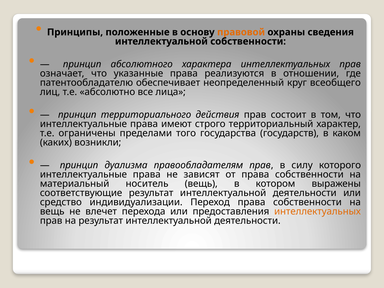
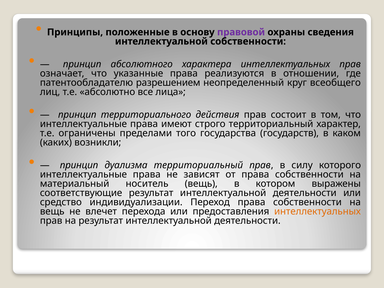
правовой colour: orange -> purple (241, 32)
обеспечивает: обеспечивает -> разрешением (168, 83)
дуализма правообладателям: правообладателям -> территориальный (198, 165)
